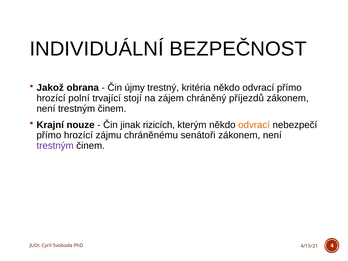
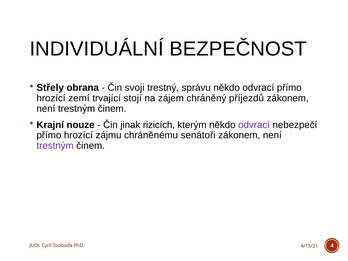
Jakož: Jakož -> Střely (50, 88)
újmy: újmy -> svoji (135, 88)
kritéria: kritéria -> správu (196, 88)
polní: polní -> zemí (79, 98)
odvrací colour: orange -> purple (254, 125)
